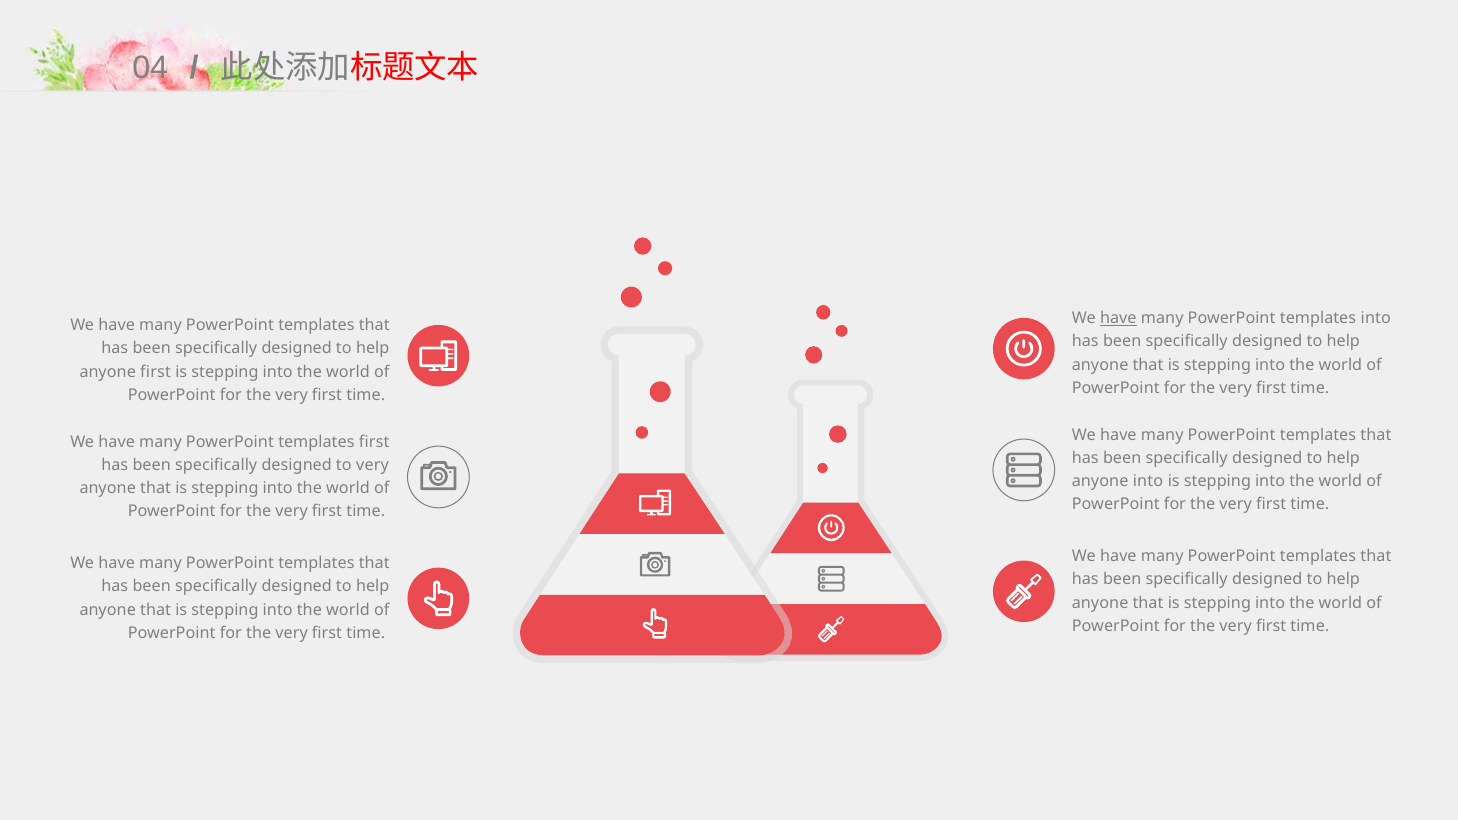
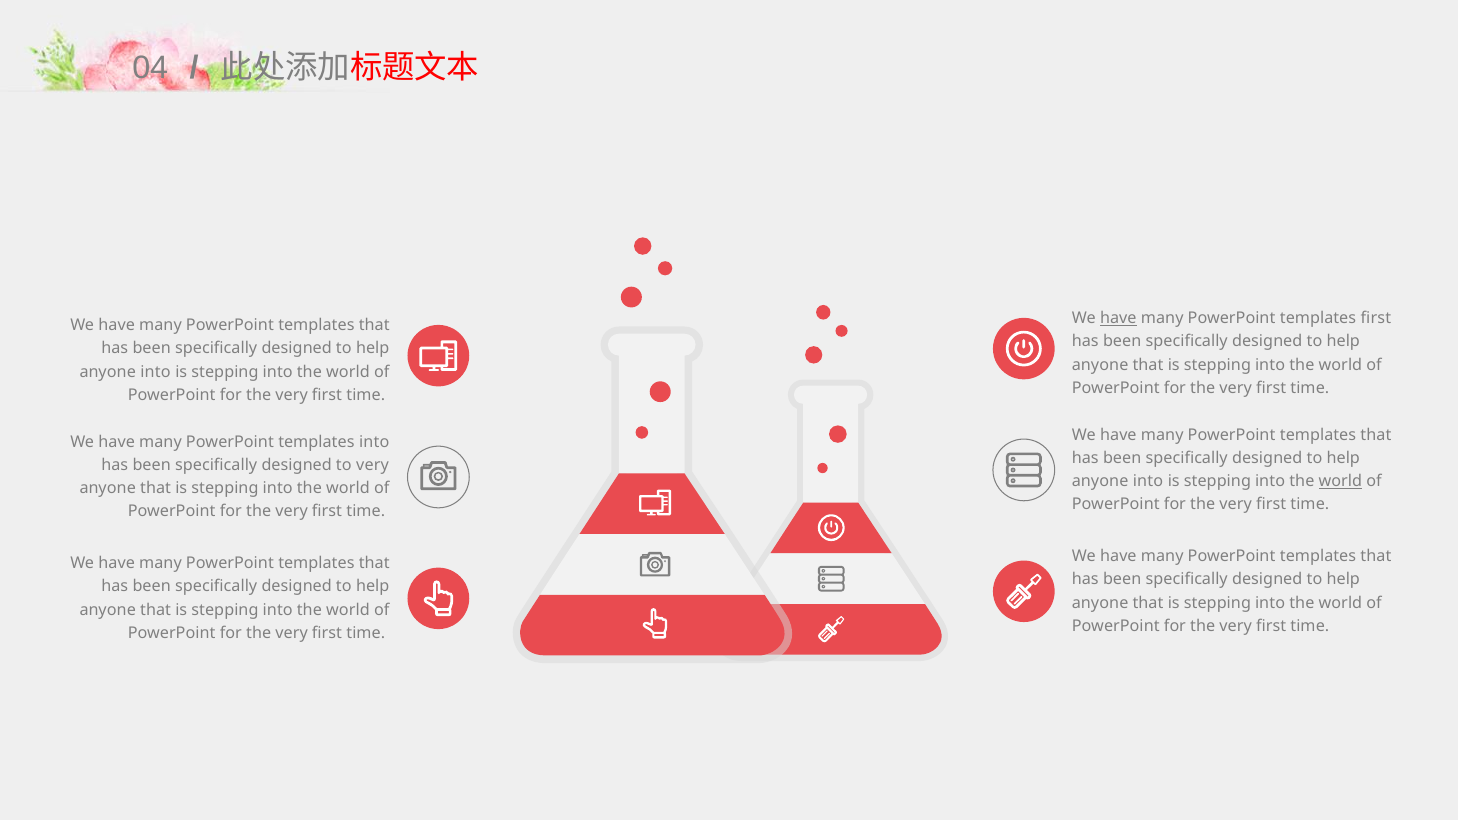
templates into: into -> first (1376, 318)
first: first -> into (156, 372)
templates first: first -> into (374, 442)
world underline: none -> present (1340, 481)
